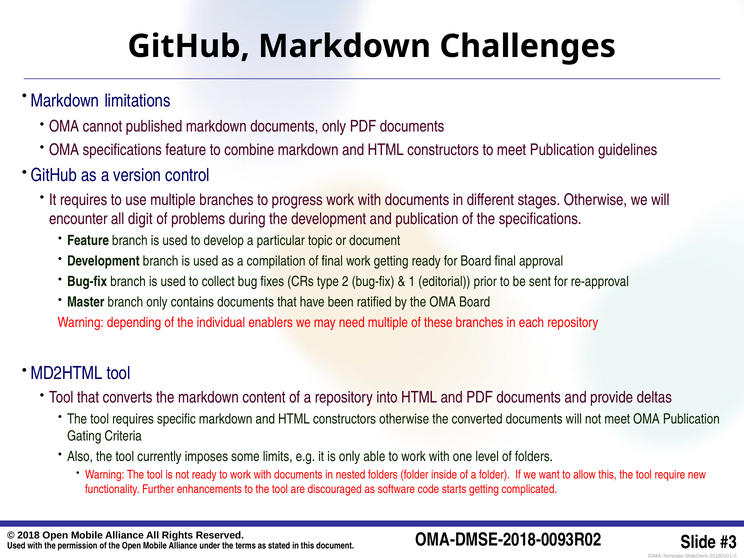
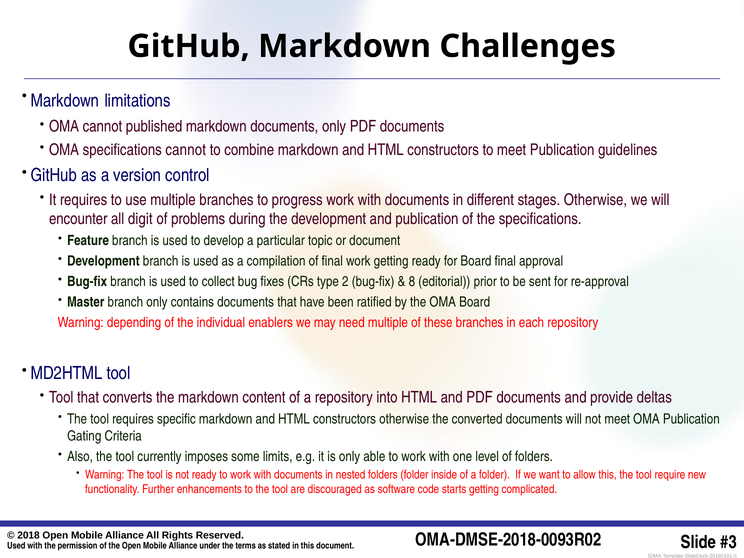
specifications feature: feature -> cannot (186, 150)
1: 1 -> 8 (412, 282)
